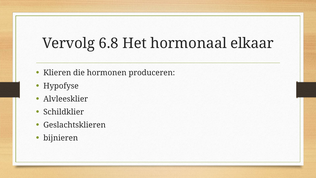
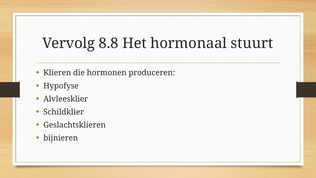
6.8: 6.8 -> 8.8 (109, 43)
elkaar: elkaar -> stuurt (252, 43)
